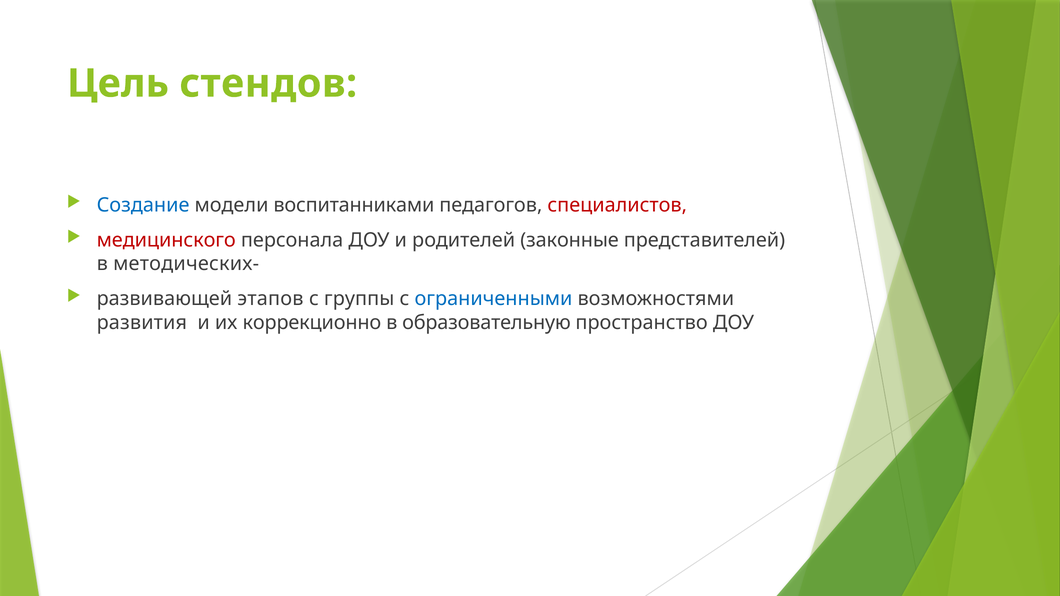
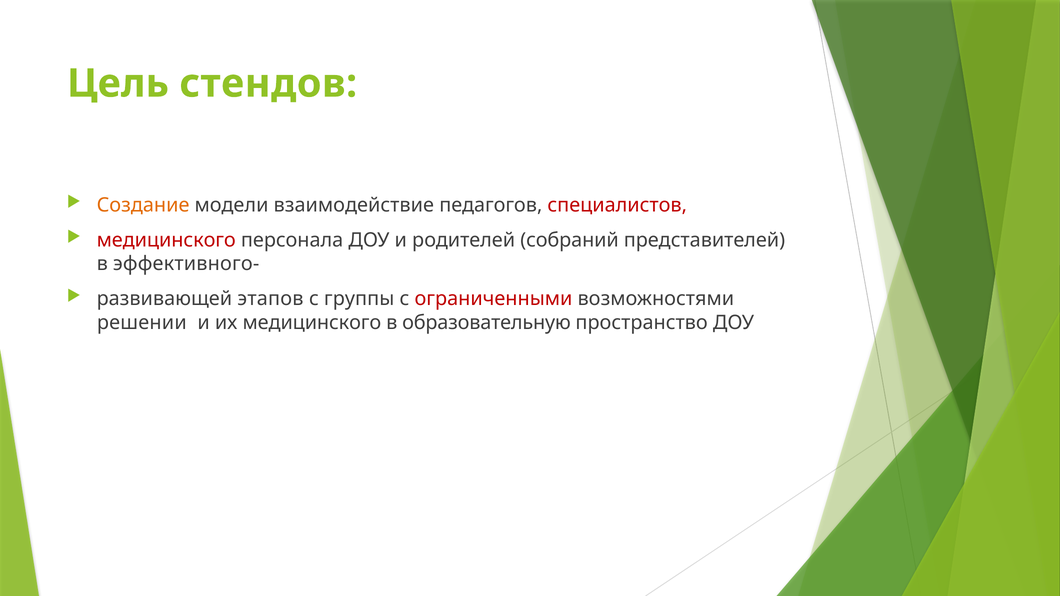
Создание colour: blue -> orange (143, 205)
воспитанниками: воспитанниками -> взаимодействие (354, 205)
законные: законные -> собраний (570, 240)
методических-: методических- -> эффективного- (186, 264)
ограниченными colour: blue -> red (494, 299)
развития: развития -> решении (142, 323)
их коррекционно: коррекционно -> медицинского (312, 323)
